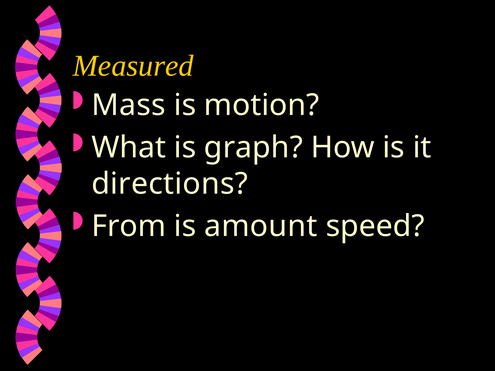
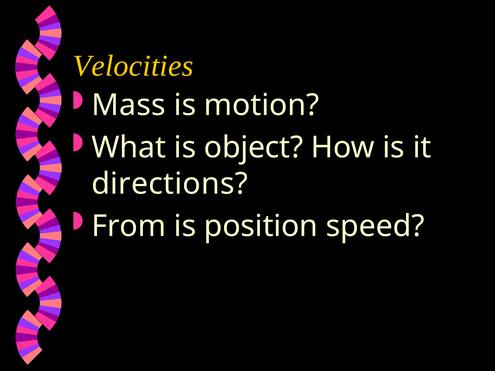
Measured: Measured -> Velocities (133, 66)
graph: graph -> object (254, 148)
amount: amount -> position (261, 226)
